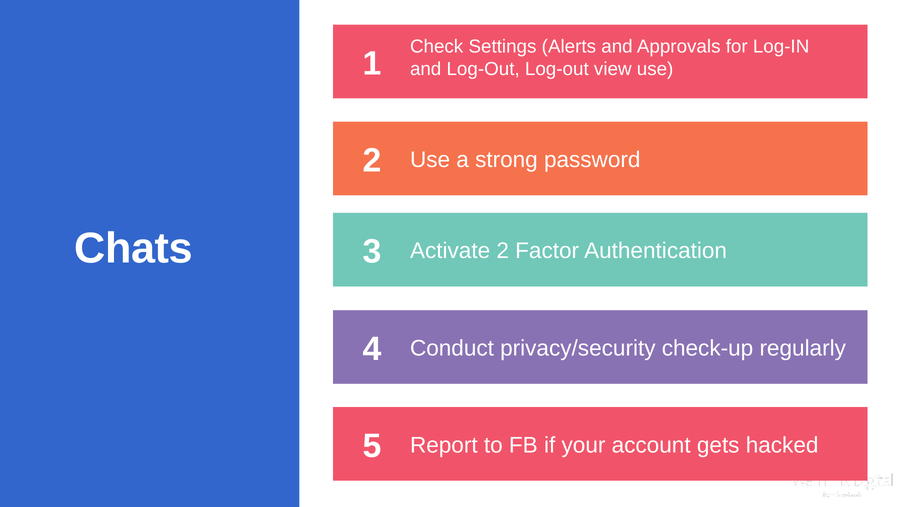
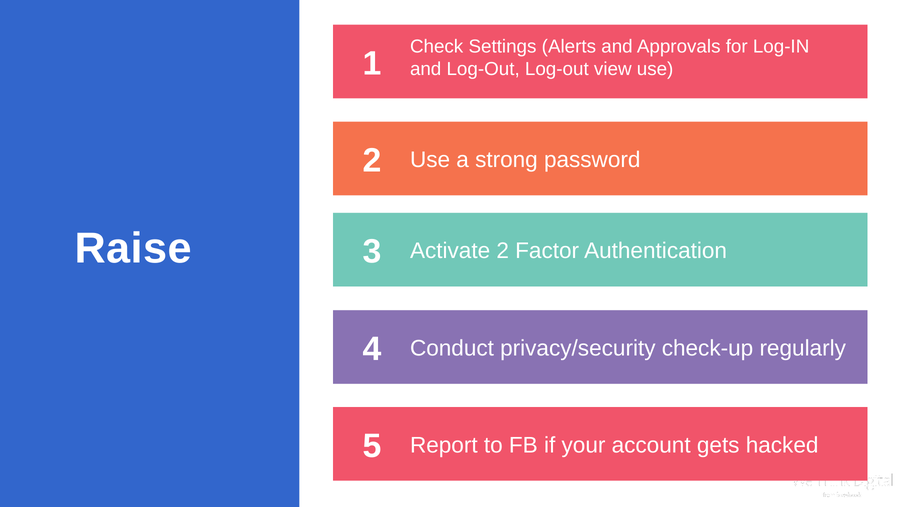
Chats: Chats -> Raise (133, 249)
